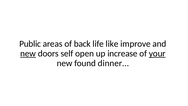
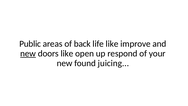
doors self: self -> like (67, 53)
increase: increase -> respond (122, 53)
your underline: present -> none (157, 53)
dinner: dinner -> juicing (113, 63)
